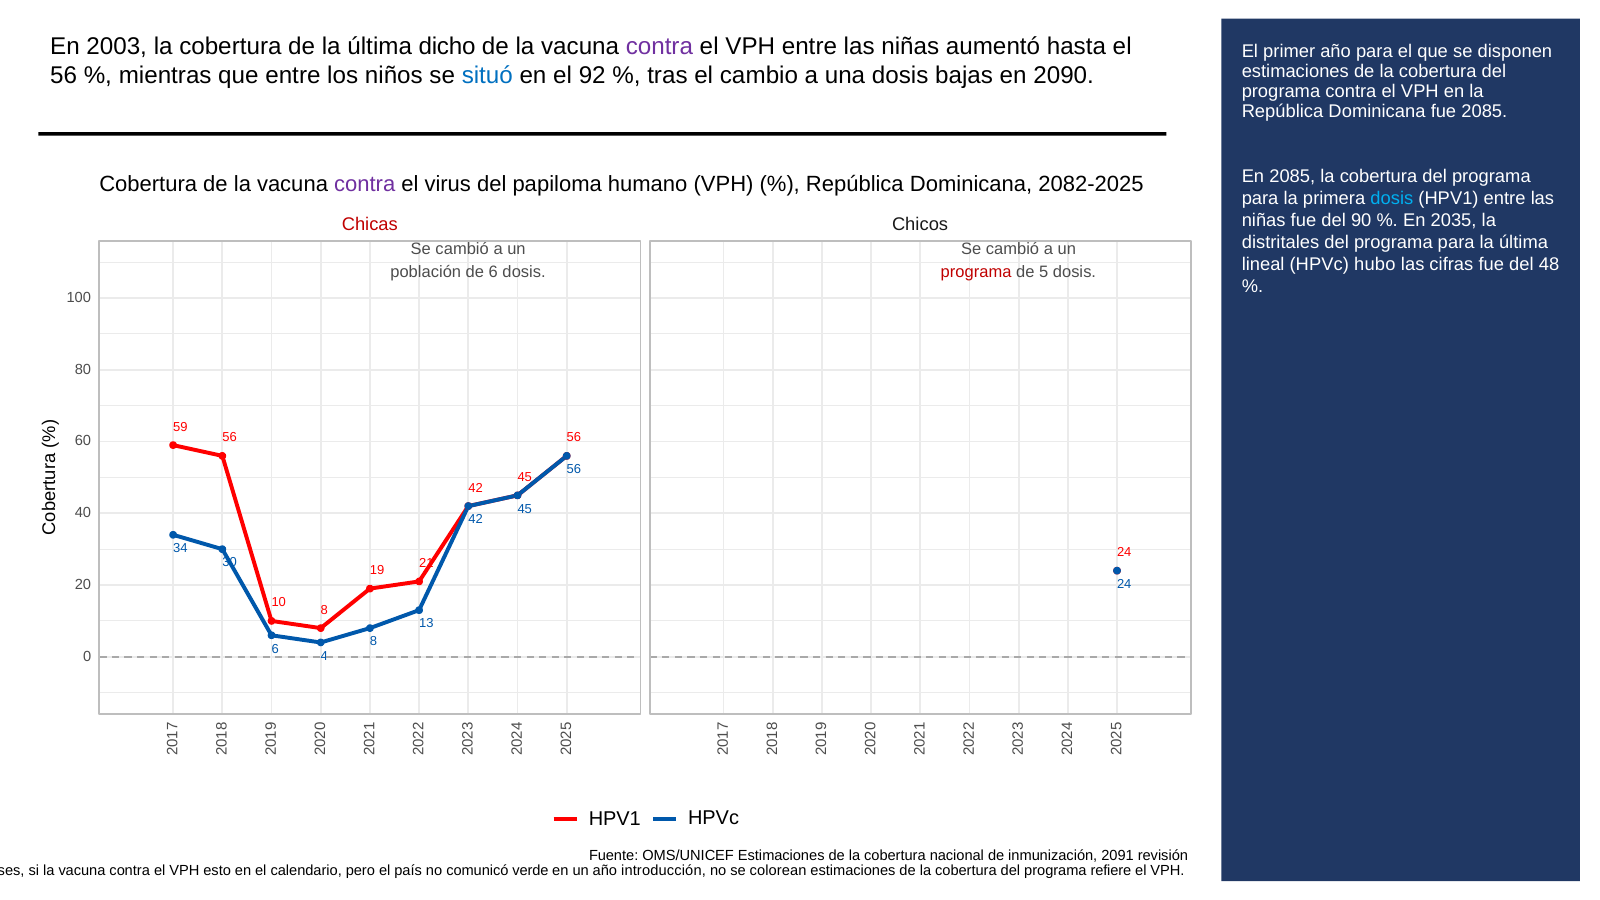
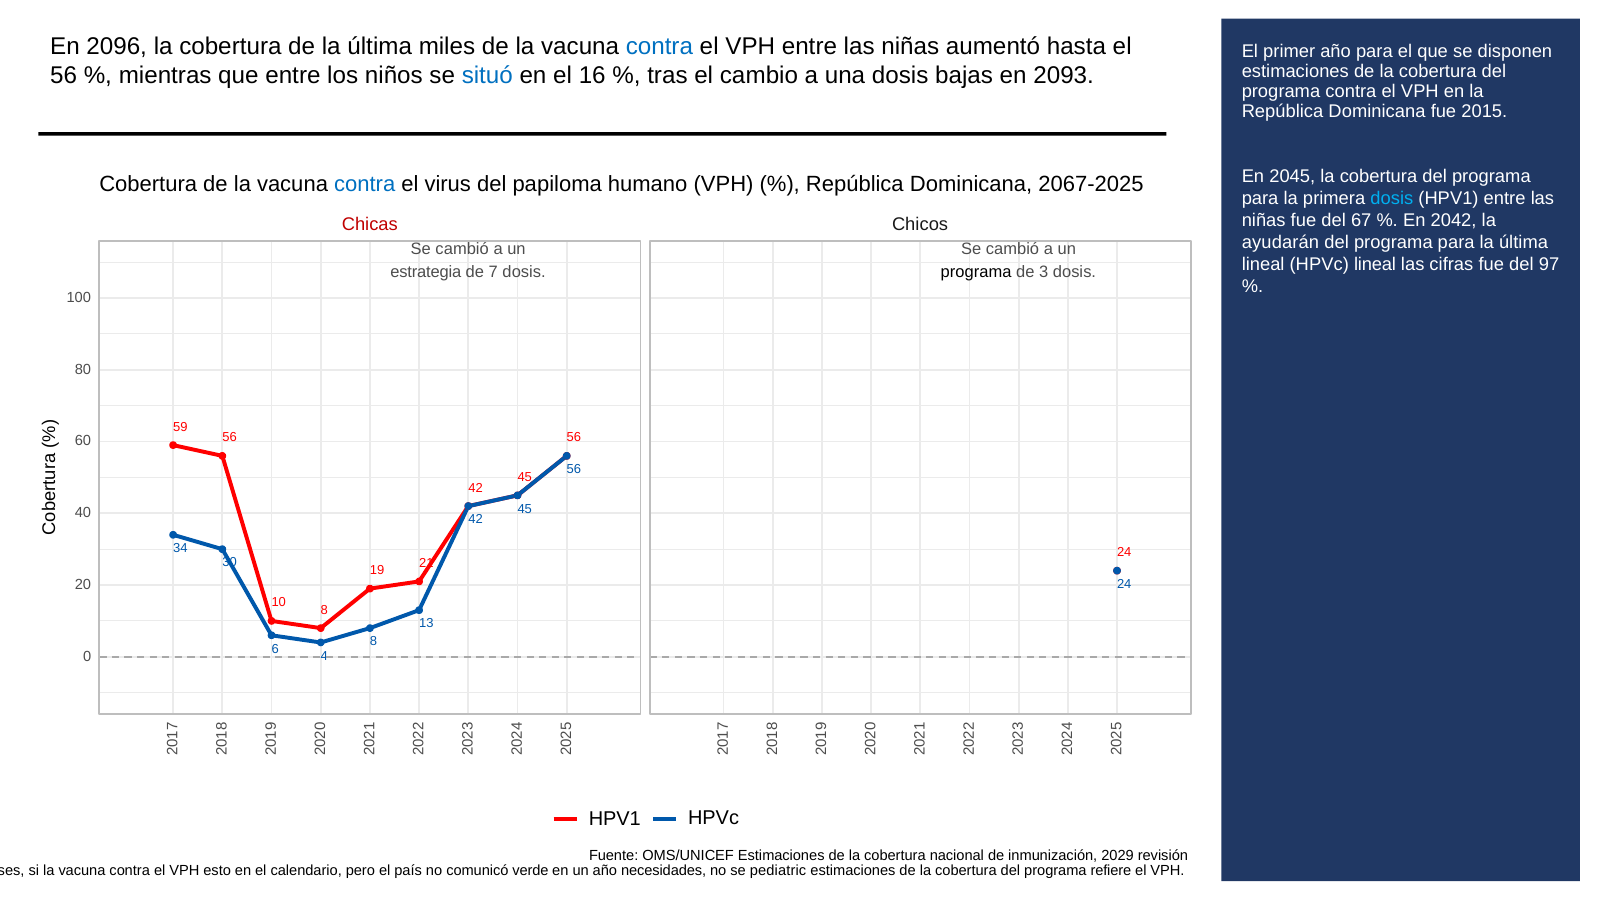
2003: 2003 -> 2096 (117, 46)
dicho: dicho -> miles (447, 46)
contra colour: purple -> blue (659, 46)
92: 92 -> 16 (592, 75)
2090: 2090 -> 2093 (1064, 75)
fue 2085: 2085 -> 2015 (1484, 111)
En 2085: 2085 -> 2045 (1292, 177)
contra colour: purple -> blue (365, 184)
2082-2025: 2082-2025 -> 2067-2025 (1091, 184)
90: 90 -> 67 (1361, 221)
2035: 2035 -> 2042 (1454, 221)
distritales: distritales -> ayudarán (1280, 243)
HPVc hubo: hubo -> lineal (1375, 265)
48: 48 -> 97 (1549, 265)
población: población -> estrategia (426, 272)
de 6: 6 -> 7 (493, 272)
programa colour: red -> black (976, 272)
de 5: 5 -> 3 (1044, 272)
2091: 2091 -> 2029 (1118, 855)
introducción: introducción -> necesidades (664, 871)
colorean: colorean -> pediatric (778, 871)
